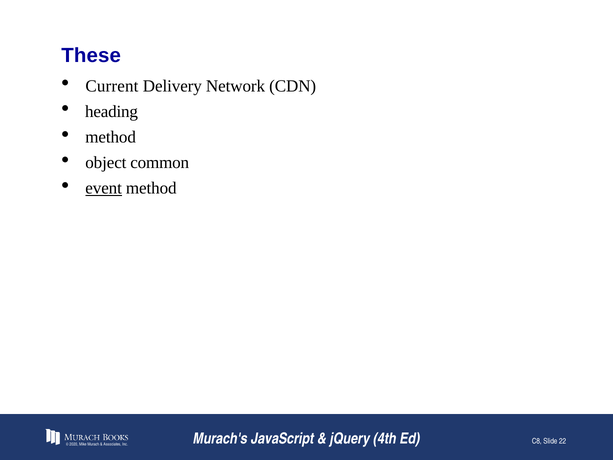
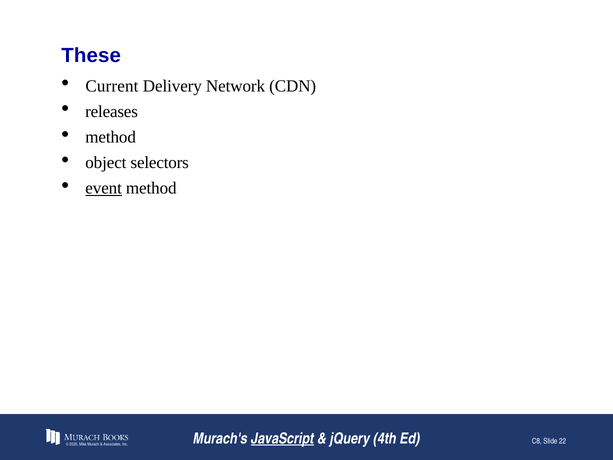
heading: heading -> releases (112, 112)
common: common -> selectors (160, 163)
JavaScript underline: none -> present (282, 438)
